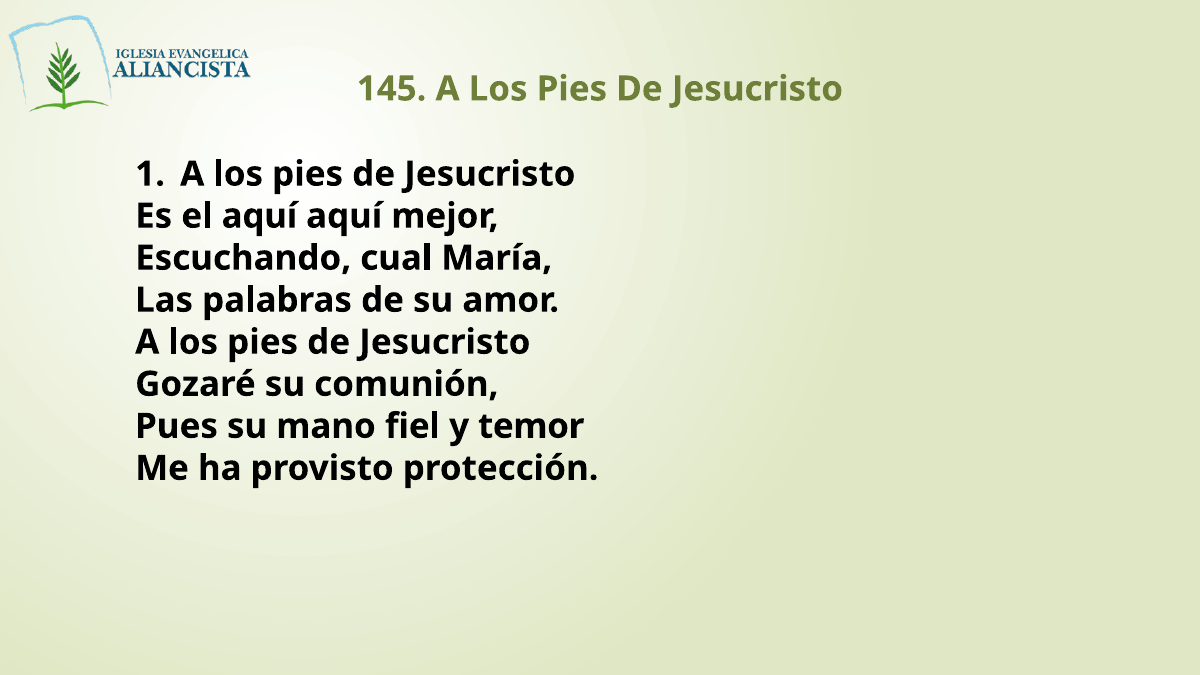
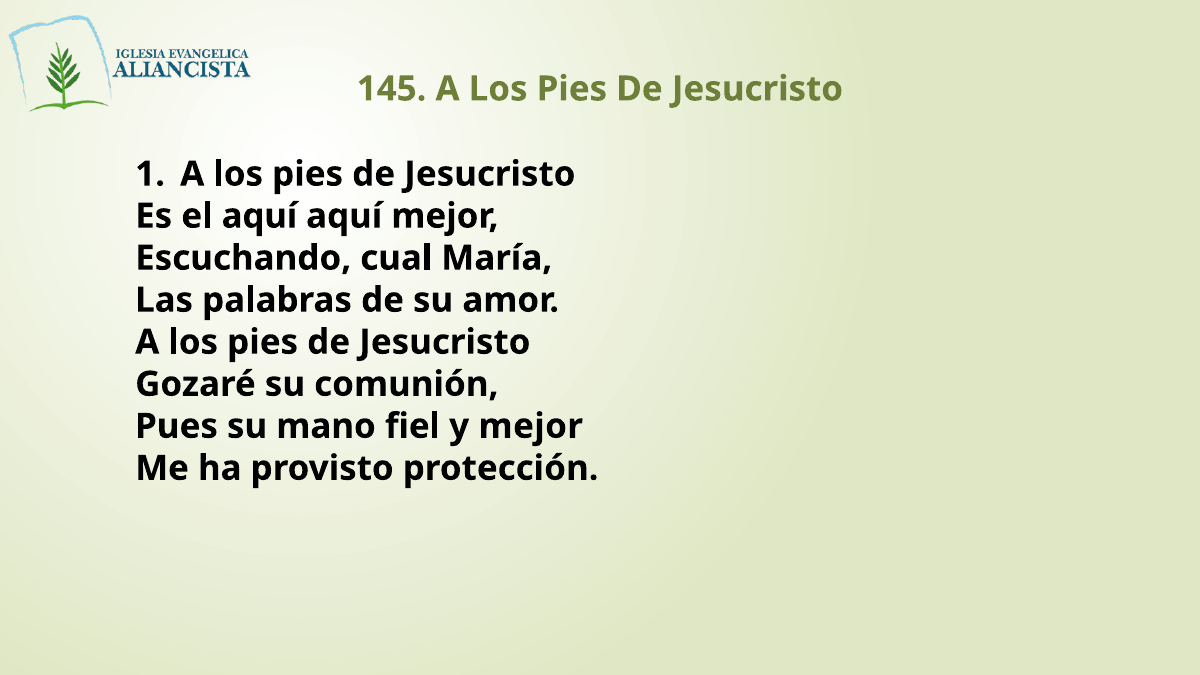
y temor: temor -> mejor (531, 426)
